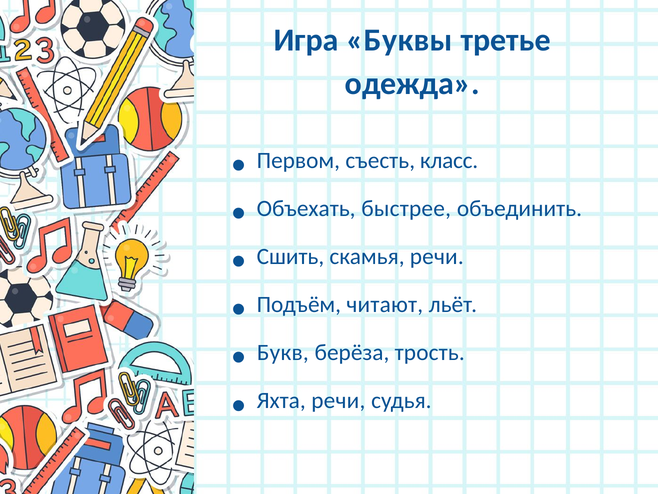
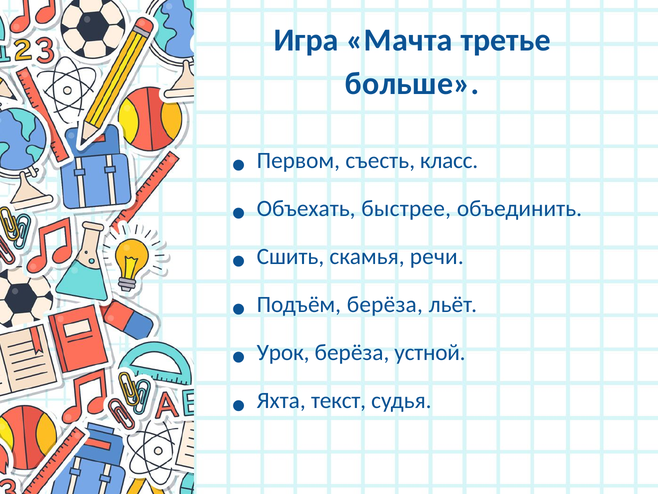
Буквы: Буквы -> Мачта (399, 40)
одежда: одежда -> больше (412, 84)
Подъём читают: читают -> берёза (385, 304)
Букв: Букв -> Урок (283, 352)
трость: трость -> устной (430, 352)
Яхта речи: речи -> текст (339, 400)
